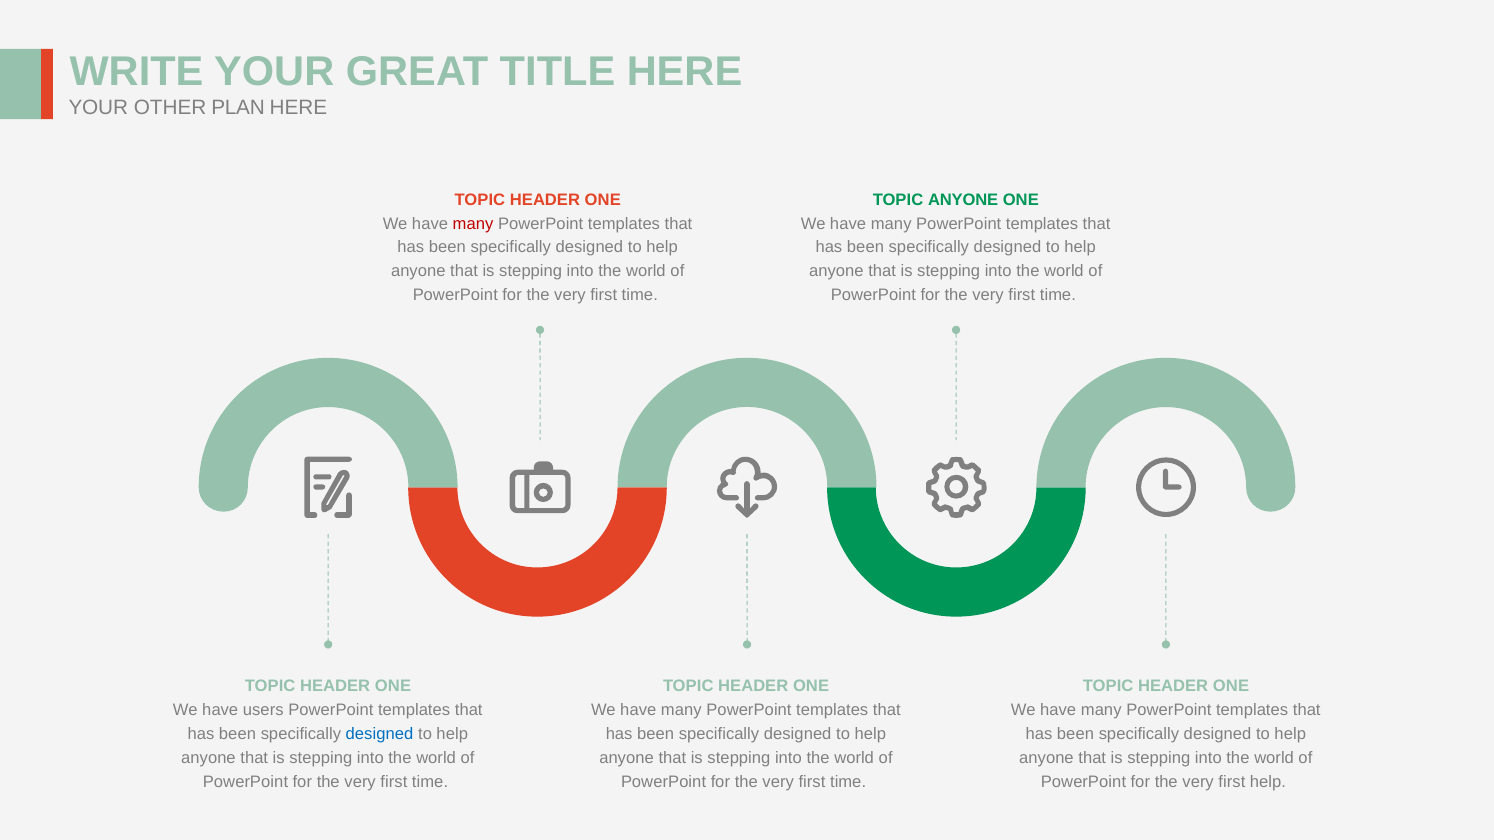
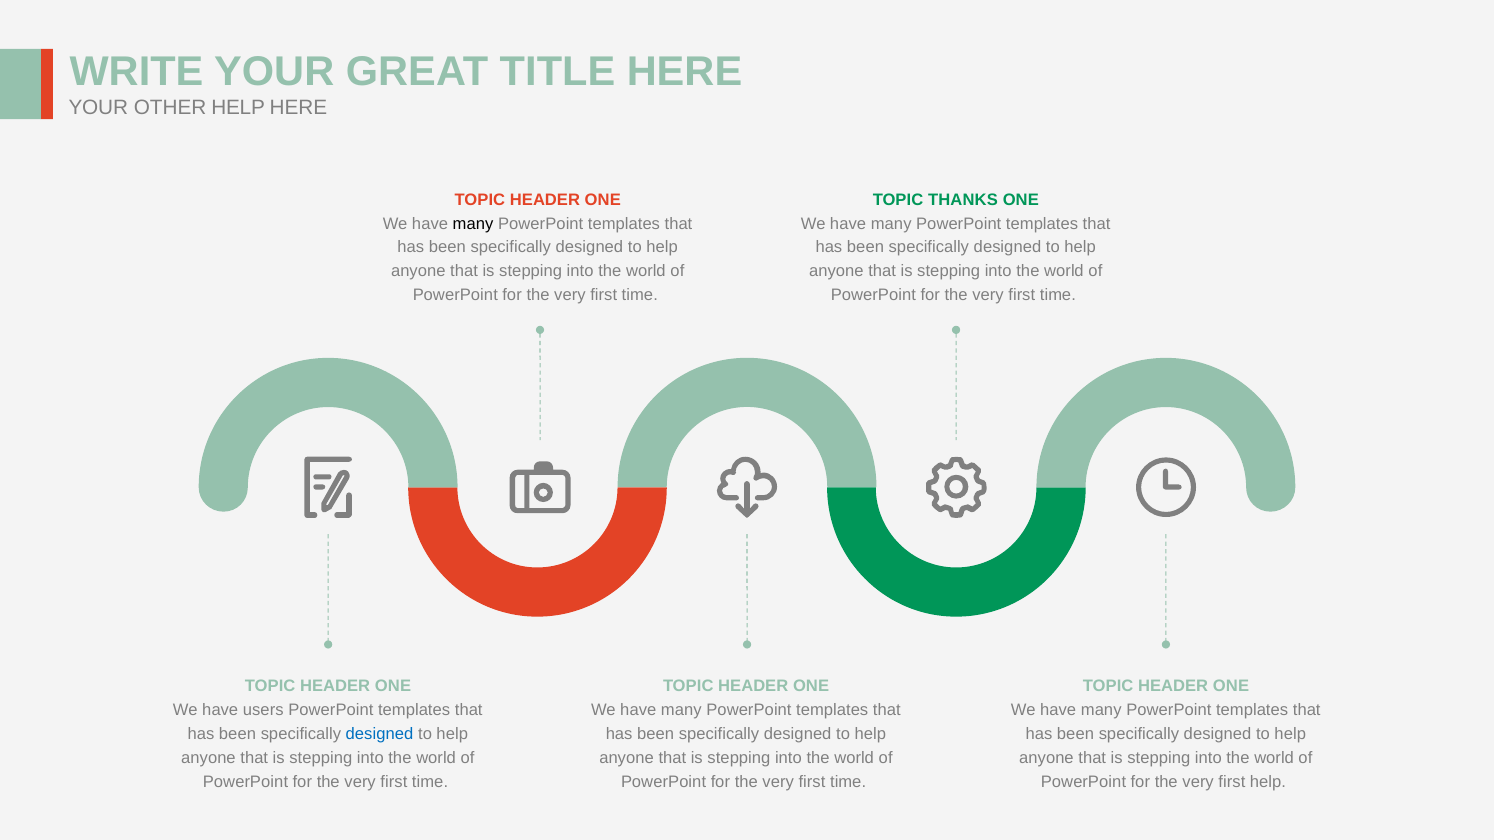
OTHER PLAN: PLAN -> HELP (238, 108)
TOPIC ANYONE: ANYONE -> THANKS (963, 200)
many colour: red -> black (473, 224)
